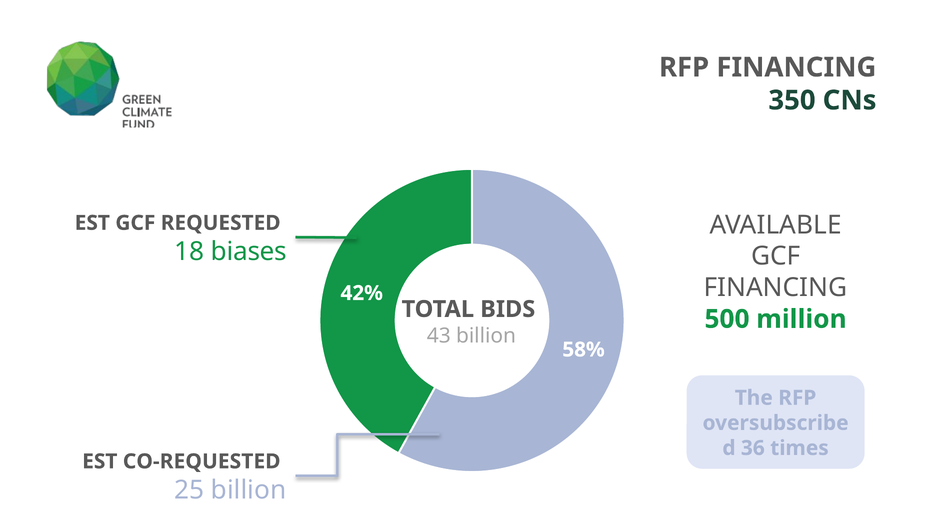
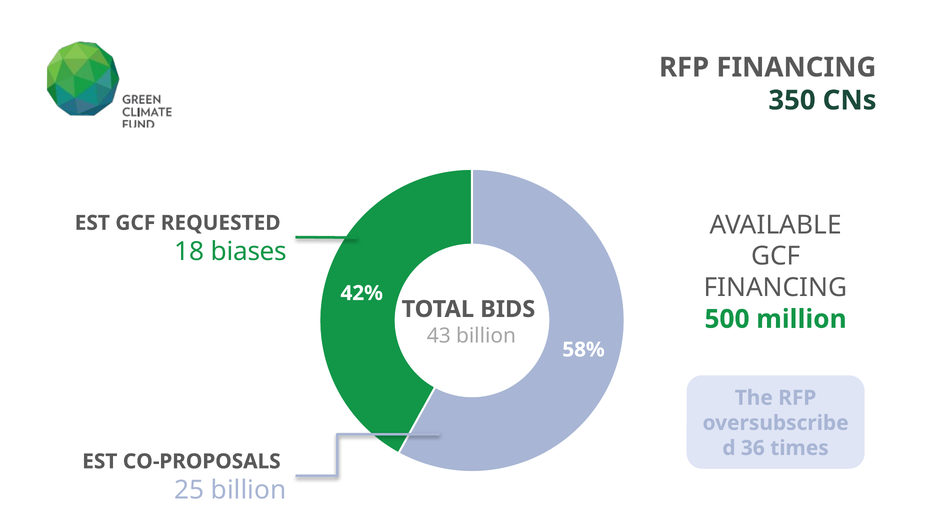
CO-REQUESTED: CO-REQUESTED -> CO-PROPOSALS (202, 462)
